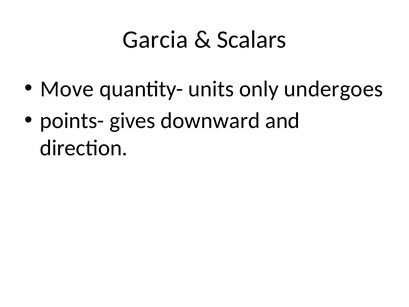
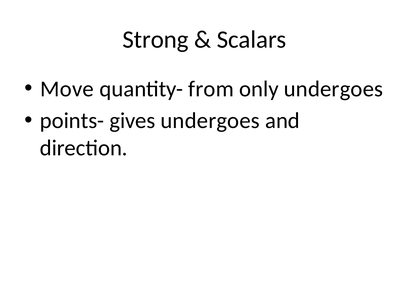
Garcia: Garcia -> Strong (155, 40)
units: units -> from (211, 89)
gives downward: downward -> undergoes (210, 121)
